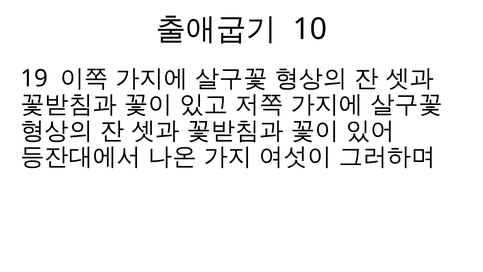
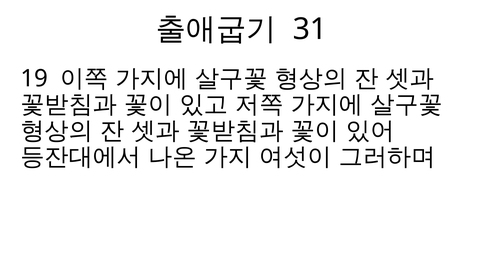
10: 10 -> 31 (310, 29)
